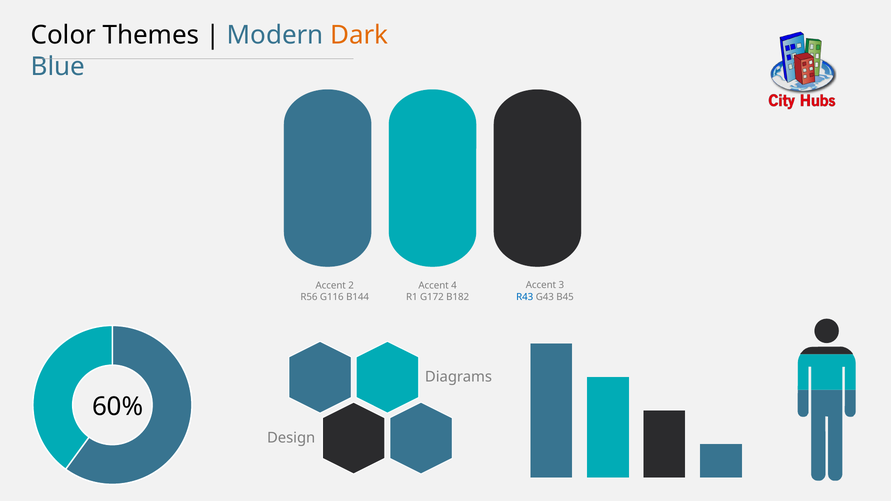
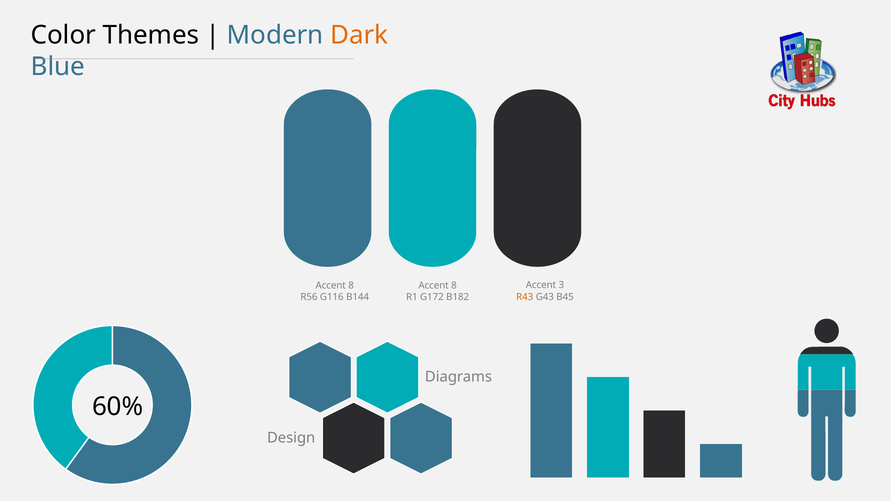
2: 2 -> 8 (351, 286)
4: 4 -> 8 (454, 286)
R43 colour: blue -> orange (525, 297)
